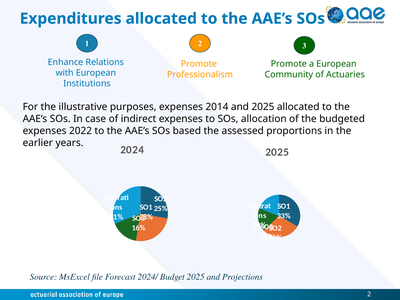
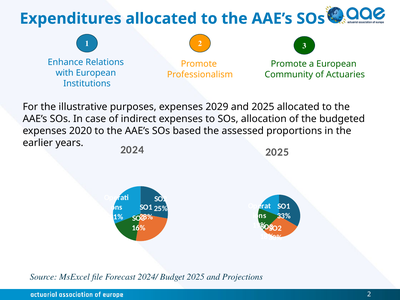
2014: 2014 -> 2029 (217, 107)
2022: 2022 -> 2020 (81, 131)
